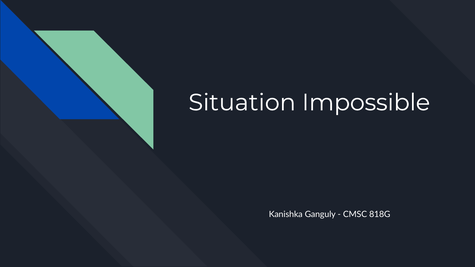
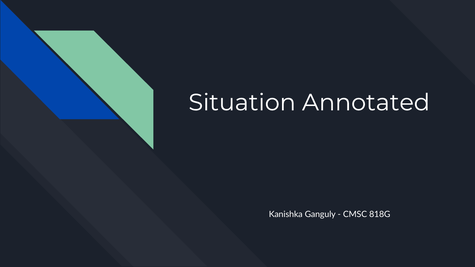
Impossible: Impossible -> Annotated (366, 103)
